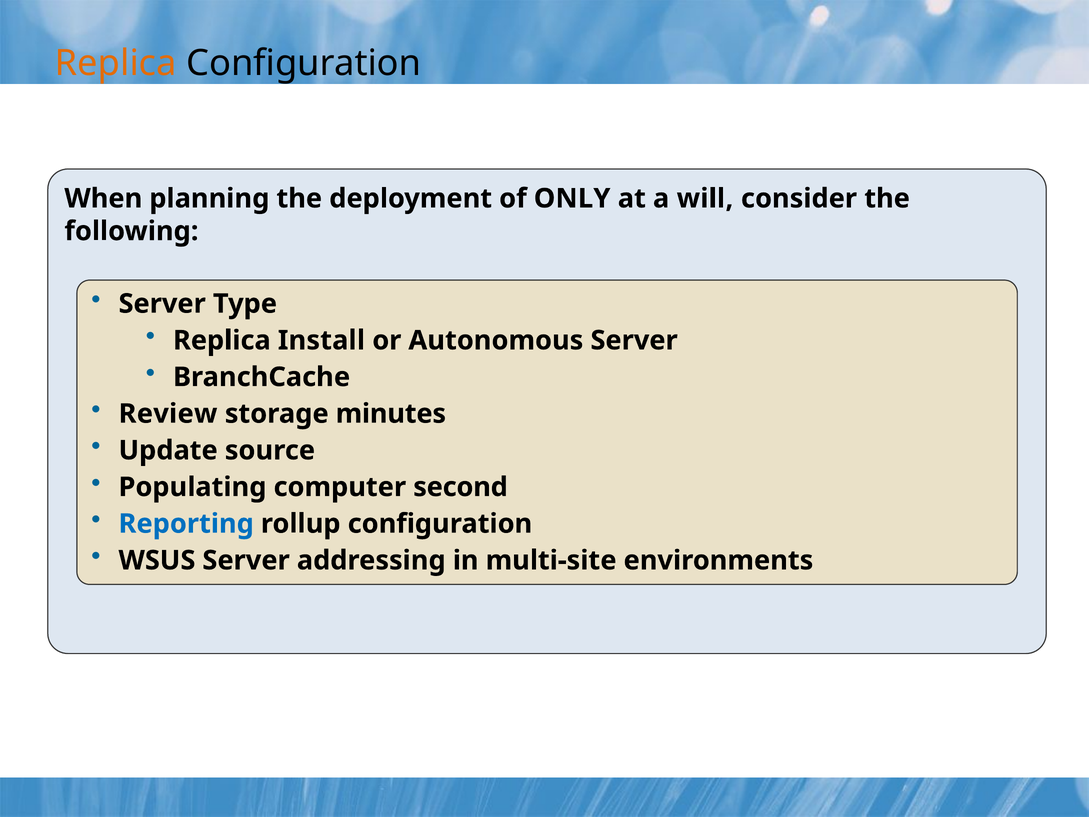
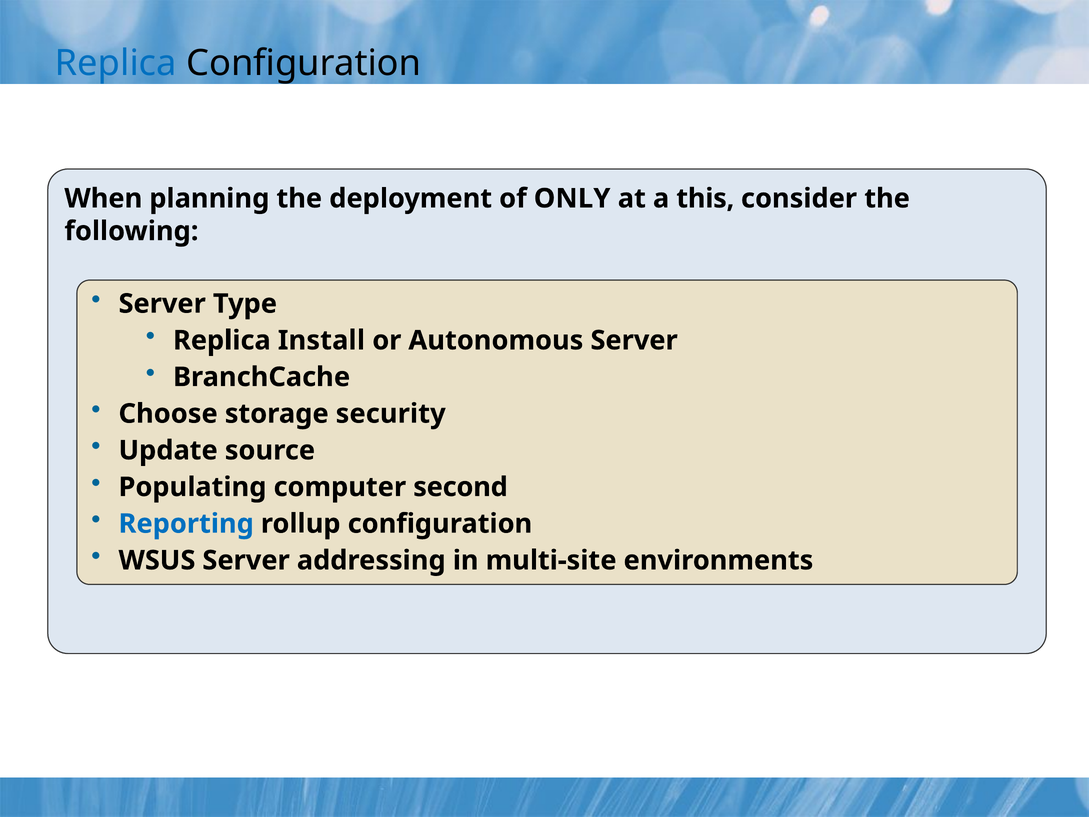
Replica colour: orange -> blue (116, 63)
will: will -> this (705, 198)
Review: Review -> Choose (168, 414)
minutes: minutes -> security (391, 414)
